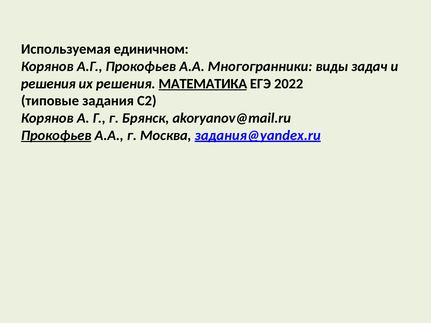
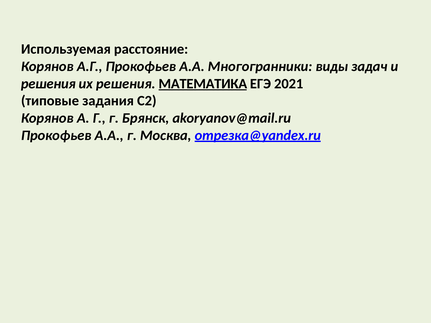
единичном: единичном -> расстояние (151, 49)
2022: 2022 -> 2021 (289, 84)
Прокофьев underline: present -> none (56, 135)
задания@yandex.ru: задания@yandex.ru -> отрезка@yandex.ru (258, 135)
